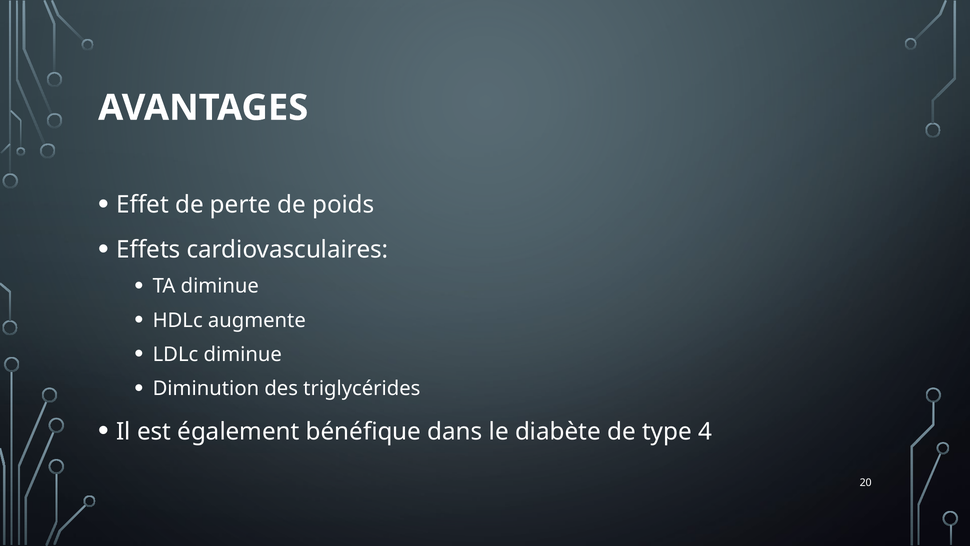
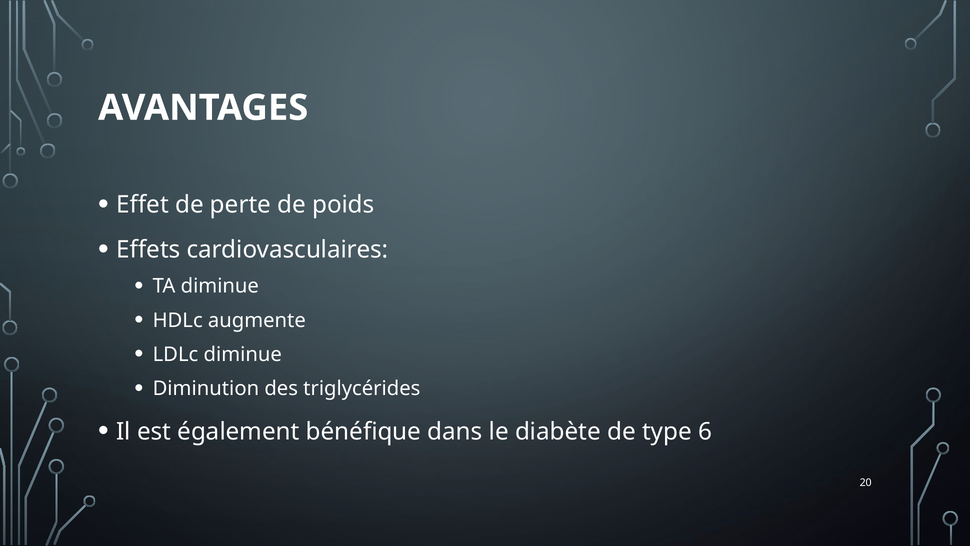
4: 4 -> 6 (705, 431)
